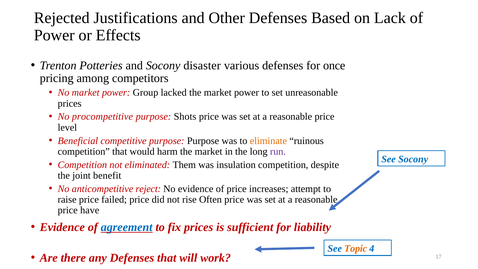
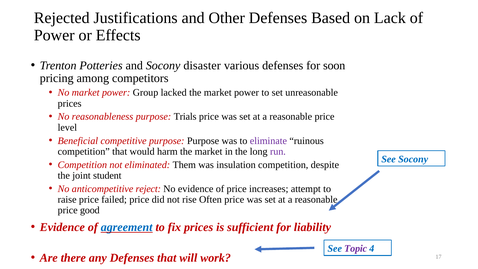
once: once -> soon (334, 65)
procompetitive: procompetitive -> reasonableness (103, 117)
Shots: Shots -> Trials (185, 117)
eliminate colour: orange -> purple (268, 141)
benefit: benefit -> student (107, 175)
have: have -> good (90, 210)
Topic colour: orange -> purple (356, 248)
